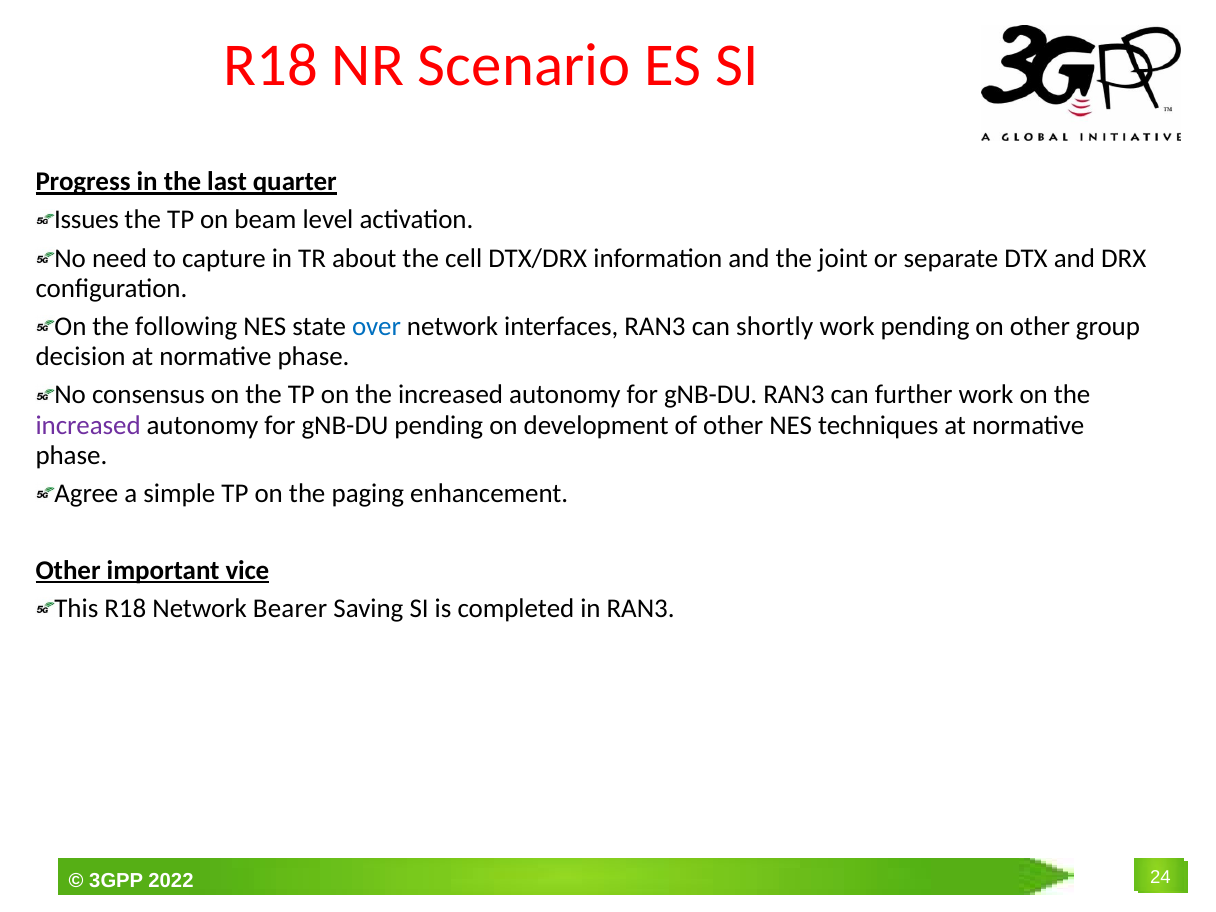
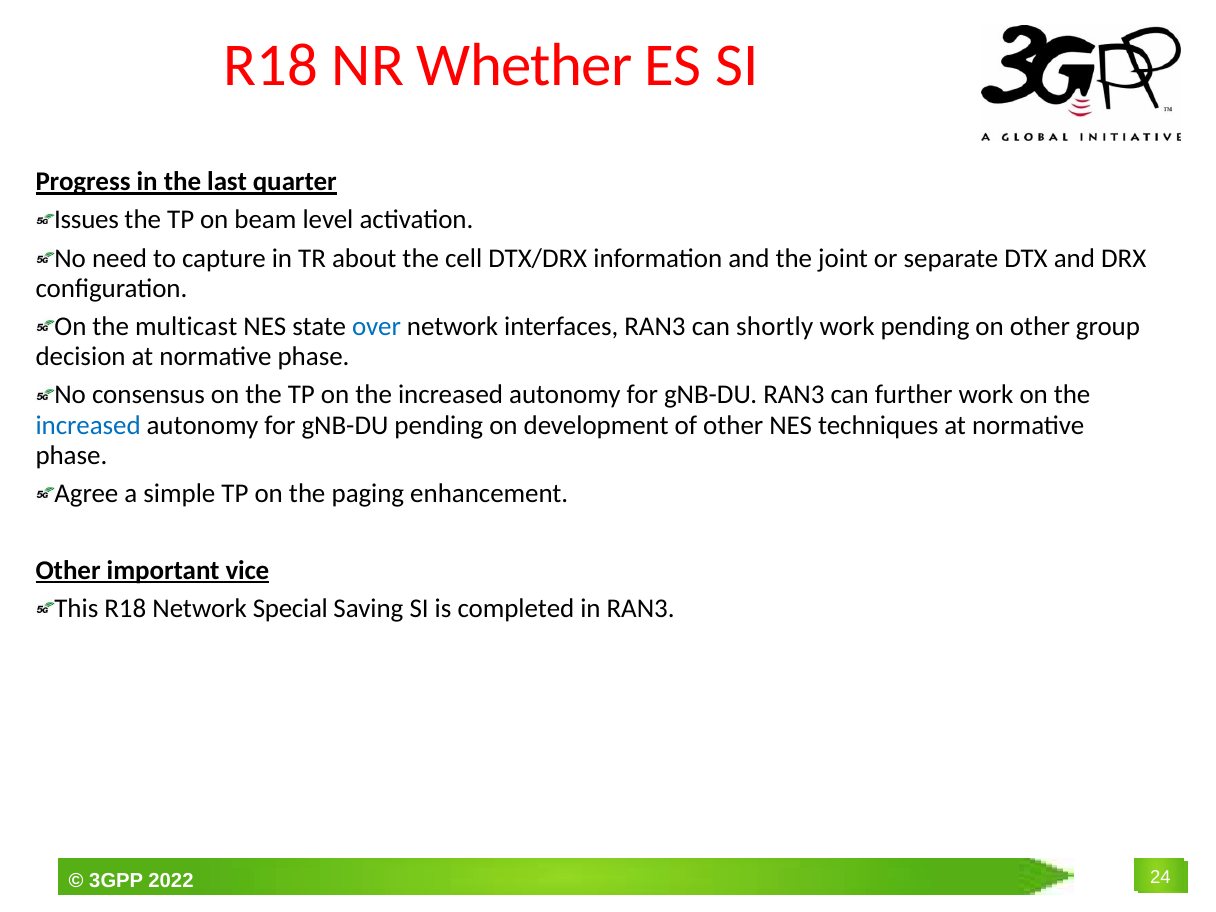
Scenario: Scenario -> Whether (525, 66)
following: following -> multicast (186, 327)
increased colour: purple -> blue (88, 425)
Bearer: Bearer -> Special (290, 609)
